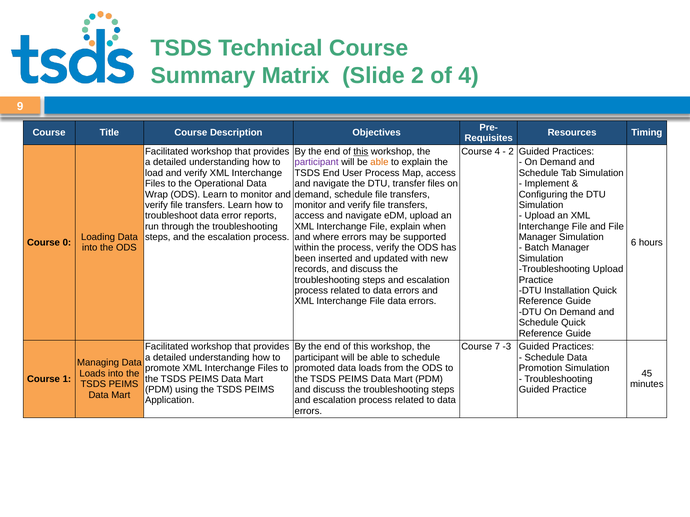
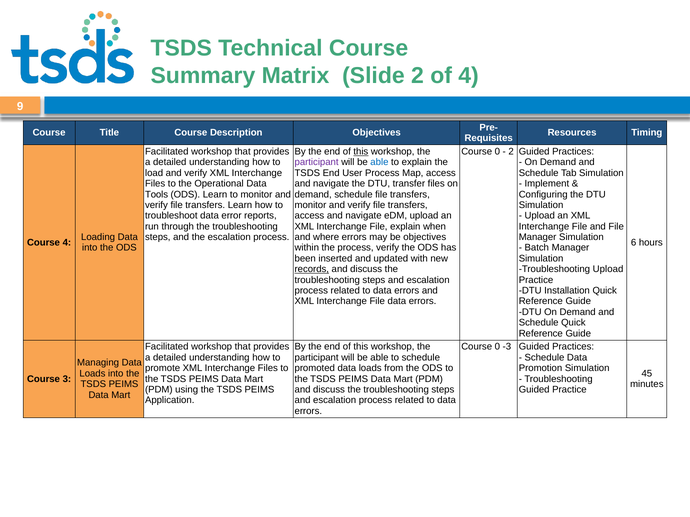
4: 4 -> 0 (497, 152)
able colour: orange -> blue (379, 162)
Wrap: Wrap -> Tools (157, 195)
be supported: supported -> objectives (425, 237)
Course 0: 0 -> 4 (67, 243)
records underline: none -> present (312, 269)
7: 7 -> 0 (497, 347)
1: 1 -> 3 (67, 379)
